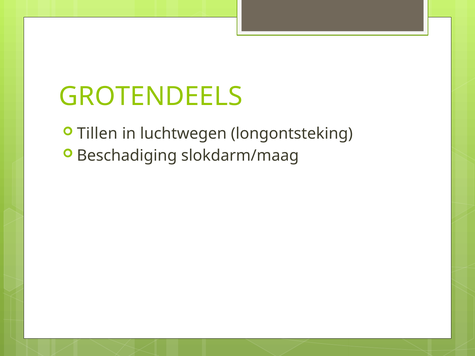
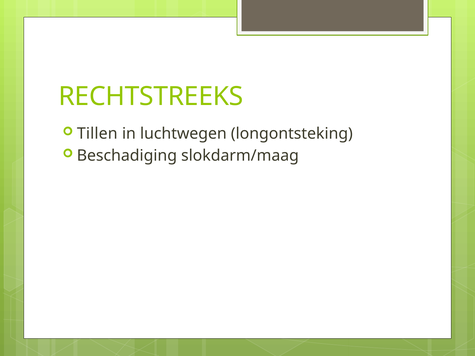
GROTENDEELS: GROTENDEELS -> RECHTSTREEKS (151, 96)
